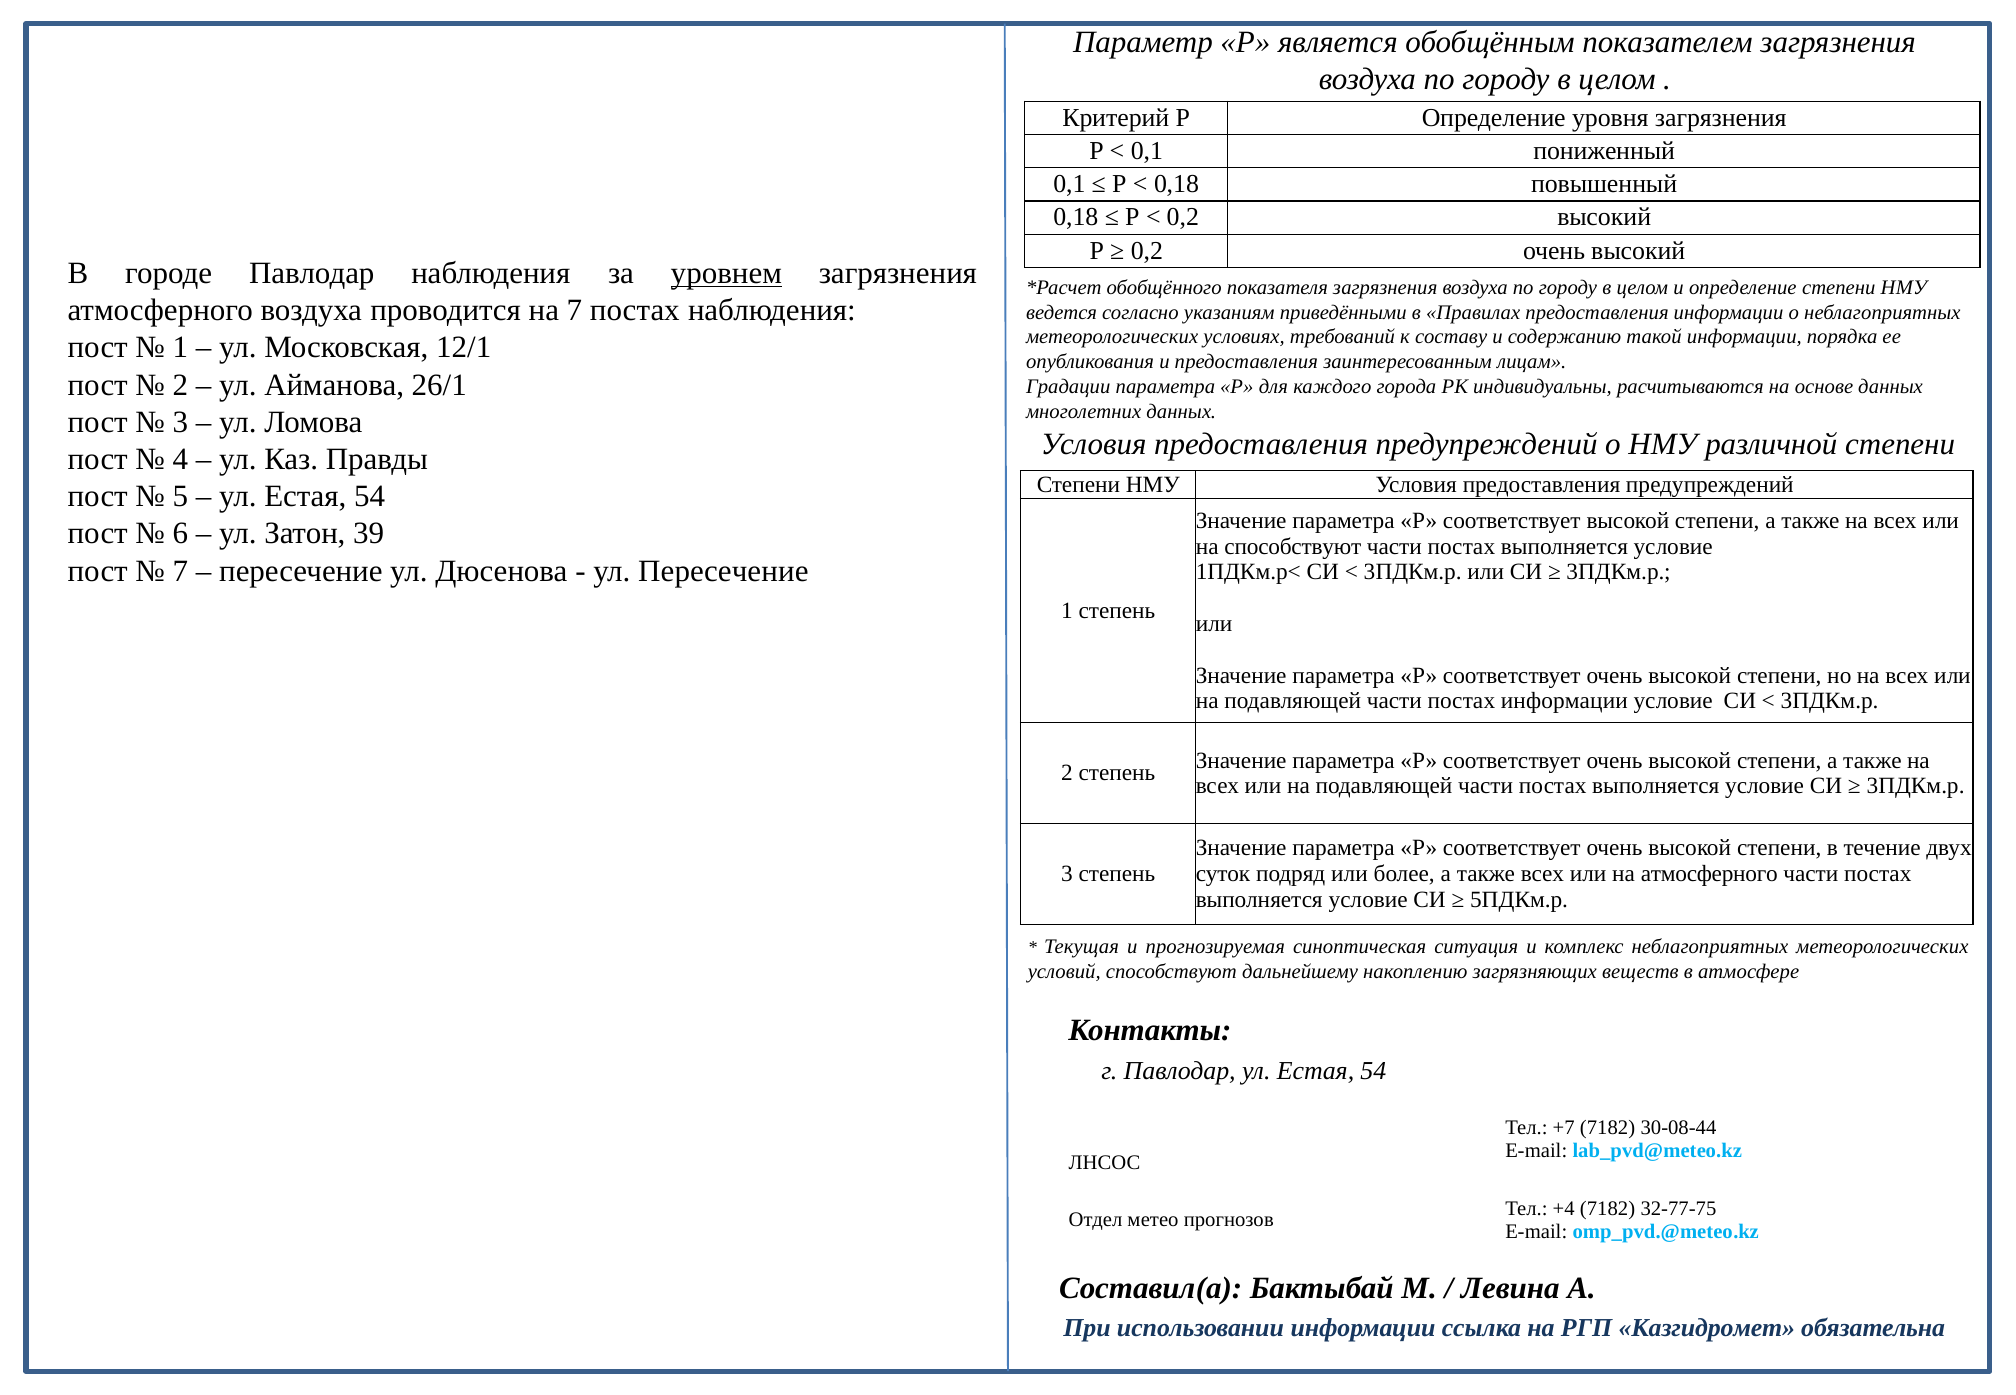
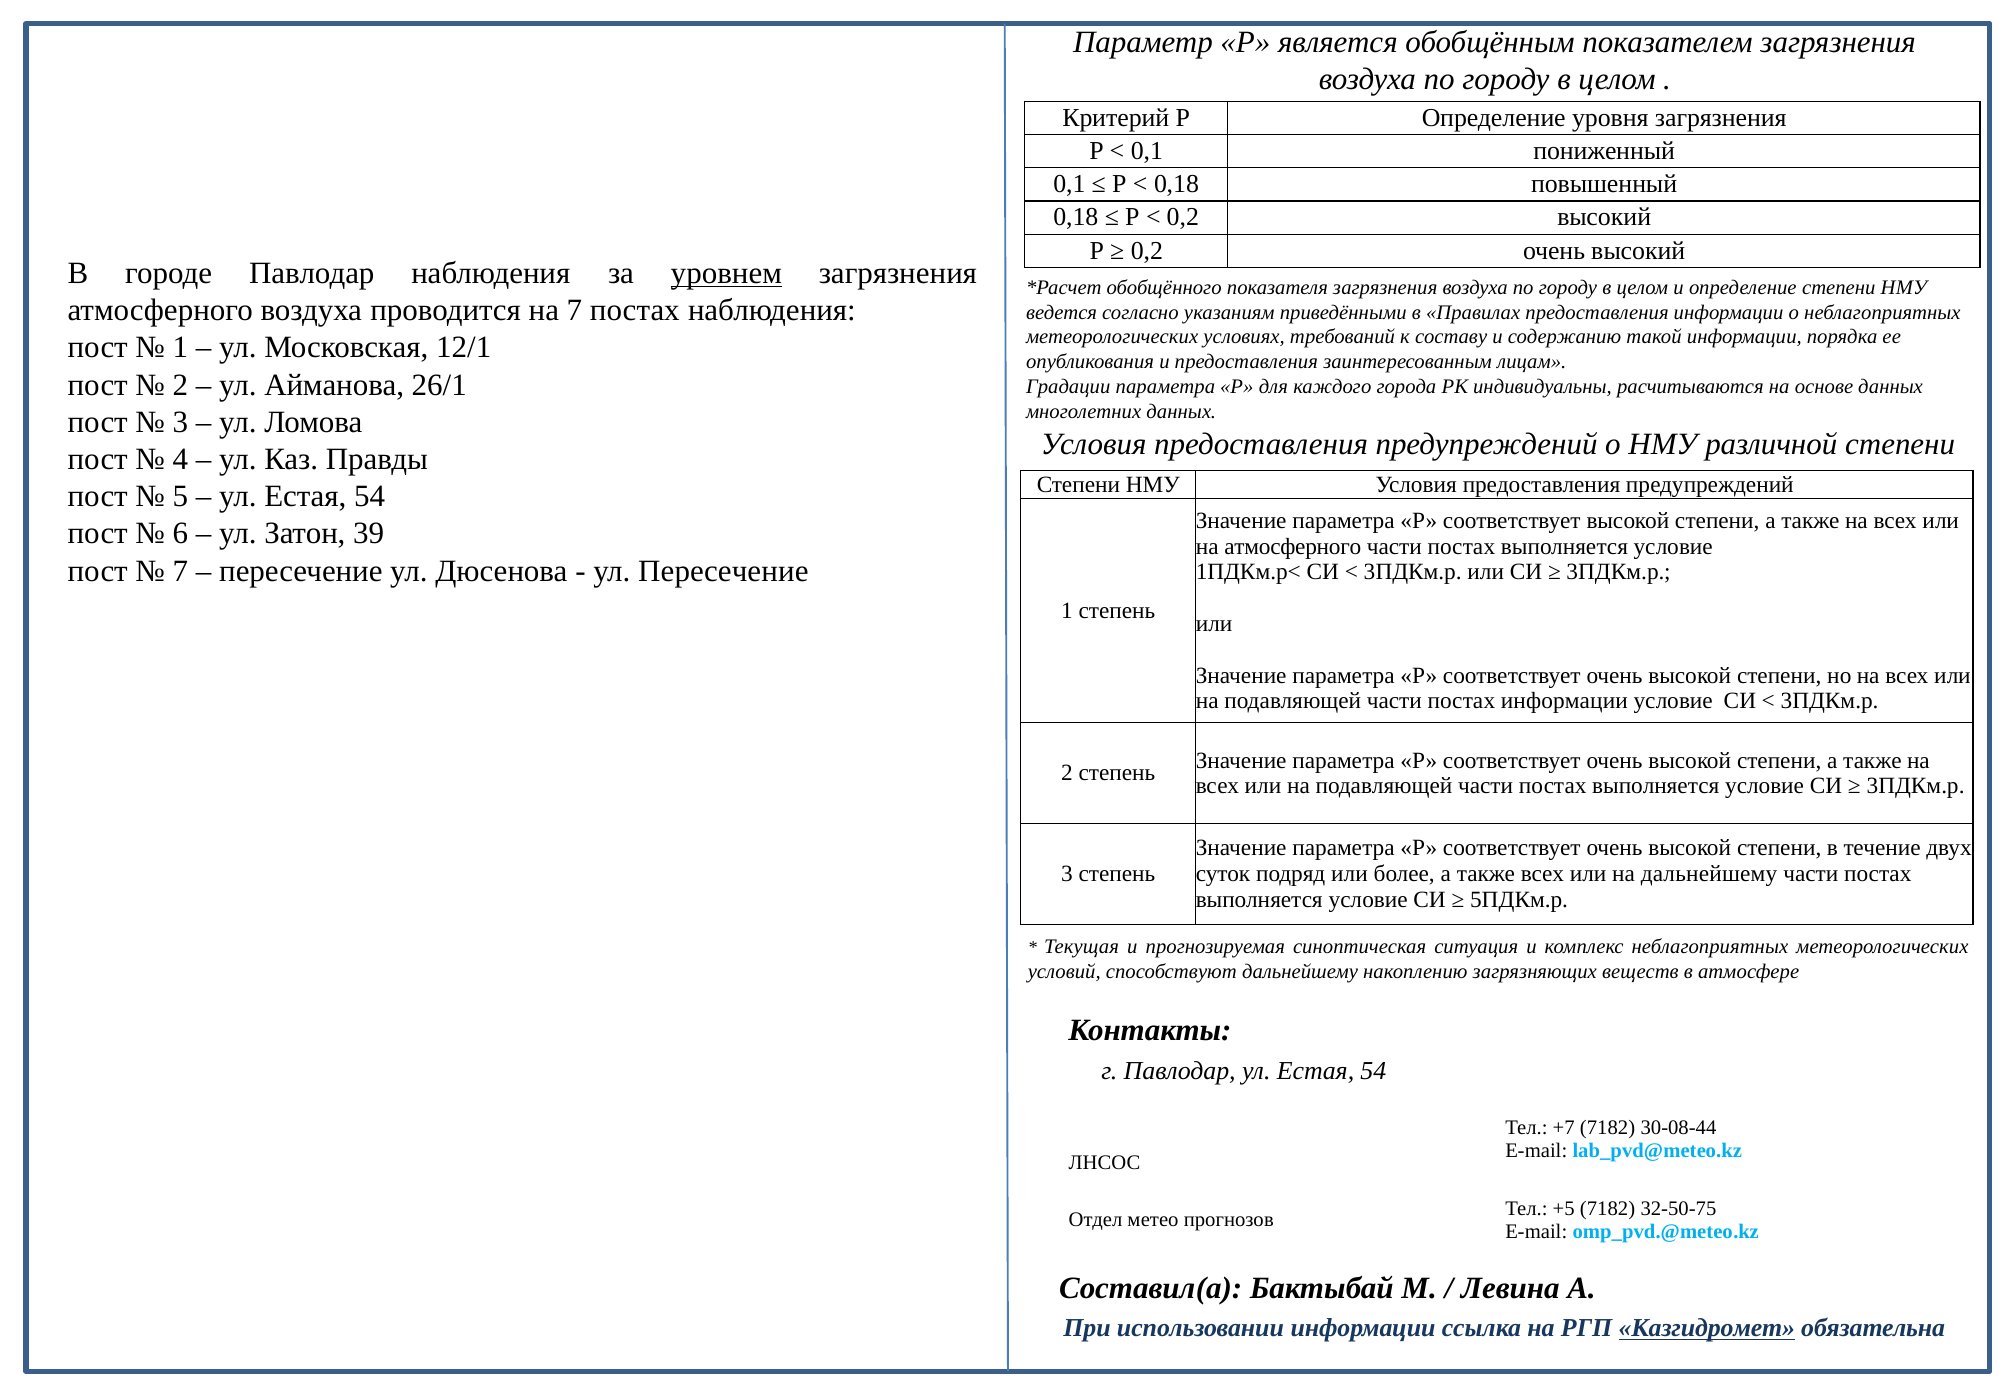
на способствуют: способствуют -> атмосферного (1293, 547)
на атмосферного: атмосферного -> дальнейшему (1709, 874)
+4: +4 -> +5 (1564, 1209)
32-77-75: 32-77-75 -> 32-50-75 (1678, 1209)
Казгидромет underline: none -> present (1707, 1329)
